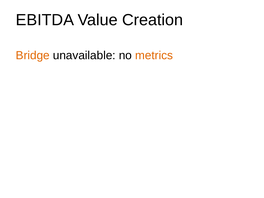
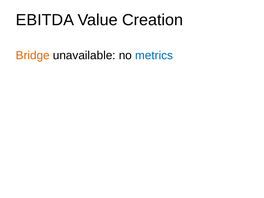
metrics colour: orange -> blue (154, 55)
